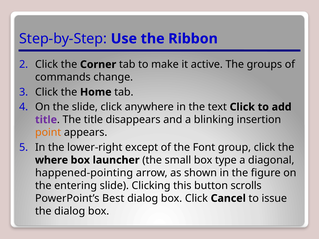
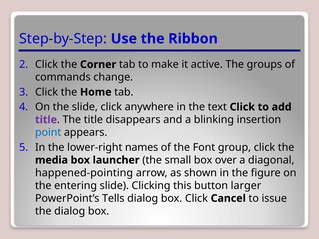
point colour: orange -> blue (48, 133)
except: except -> names (142, 147)
where: where -> media (51, 160)
type: type -> over (226, 160)
scrolls: scrolls -> larger (246, 186)
Best: Best -> Tells (113, 199)
